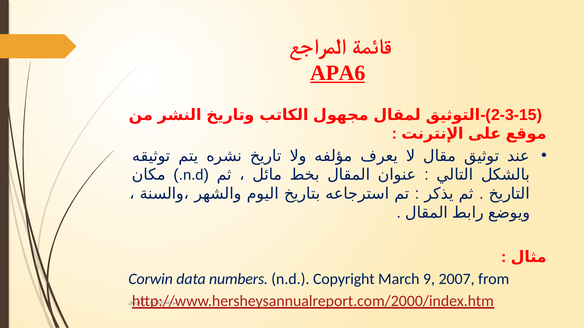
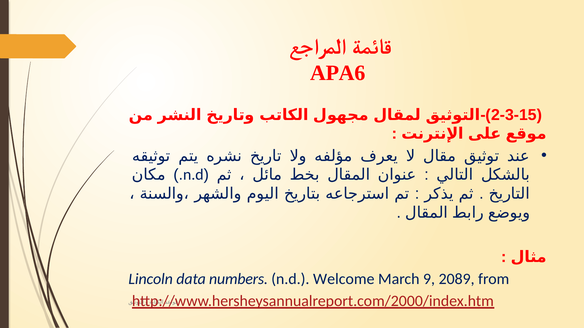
APA6 underline: present -> none (338, 73)
Corwin: Corwin -> Lincoln (151, 279)
Copyright: Copyright -> Welcome (344, 279)
2007: 2007 -> 2089 (457, 279)
